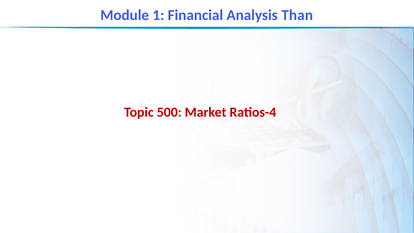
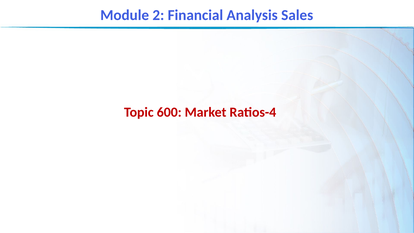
1: 1 -> 2 (158, 15)
Than: Than -> Sales (297, 15)
500: 500 -> 600 (169, 112)
